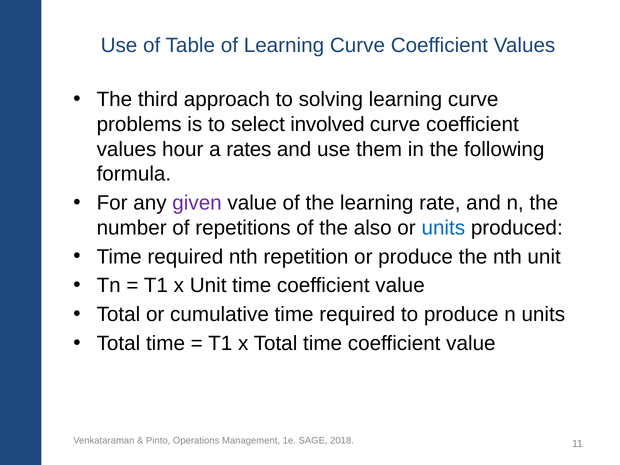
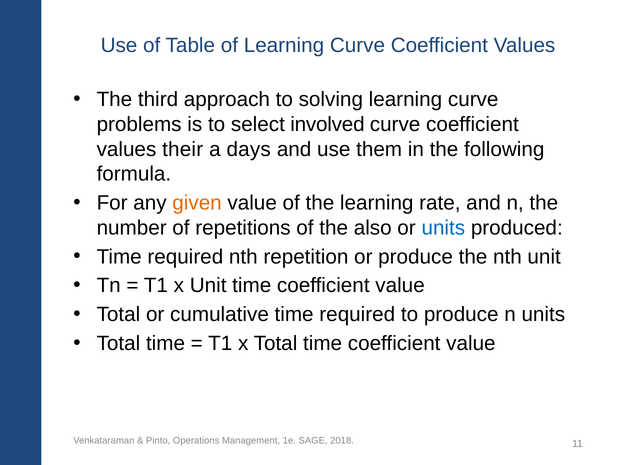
hour: hour -> their (183, 149)
rates: rates -> days (249, 149)
given colour: purple -> orange (197, 203)
